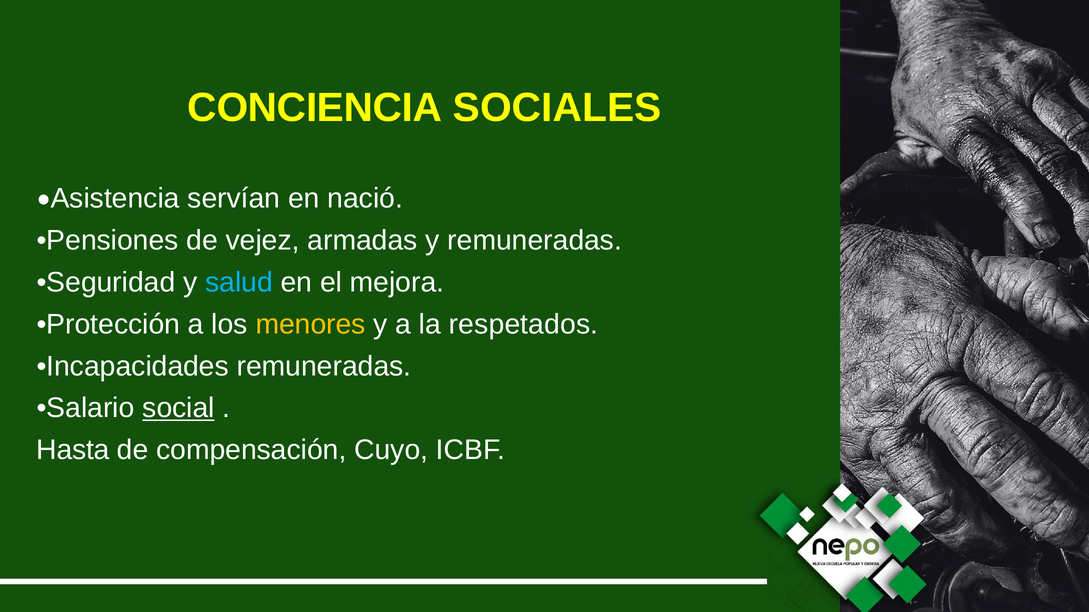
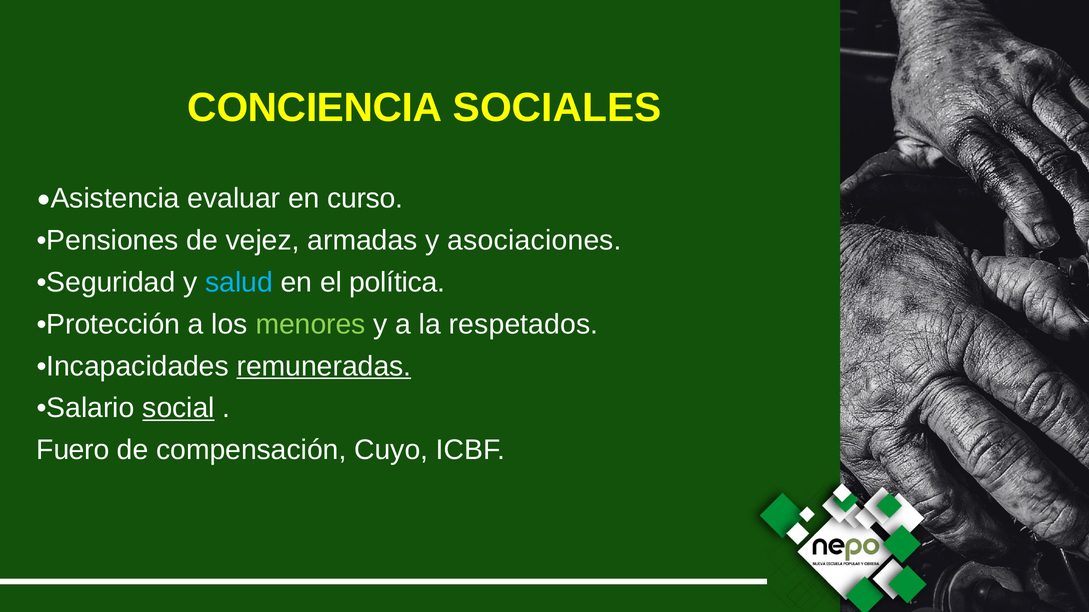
servían: servían -> evaluar (234, 199)
nació: nació -> curso (365, 199)
y remuneradas: remuneradas -> asociaciones (535, 241)
mejora: mejora -> política (397, 283)
menores colour: yellow -> light green (311, 325)
remuneradas underline: none -> present (324, 367)
Hasta: Hasta -> Fuero (73, 450)
